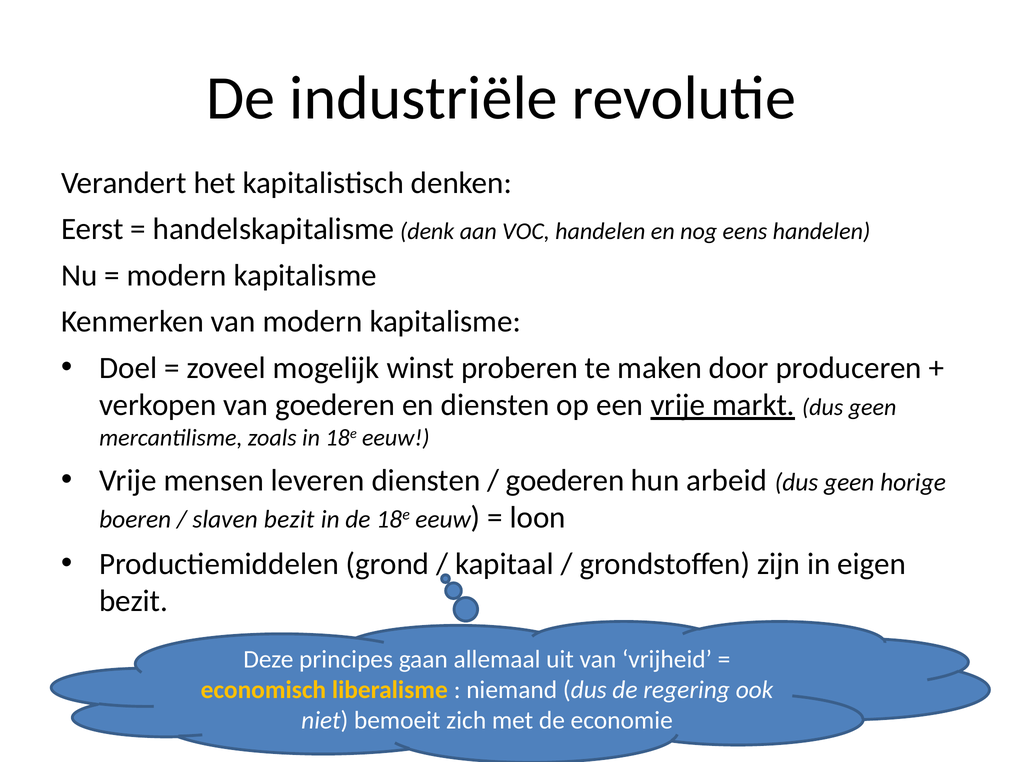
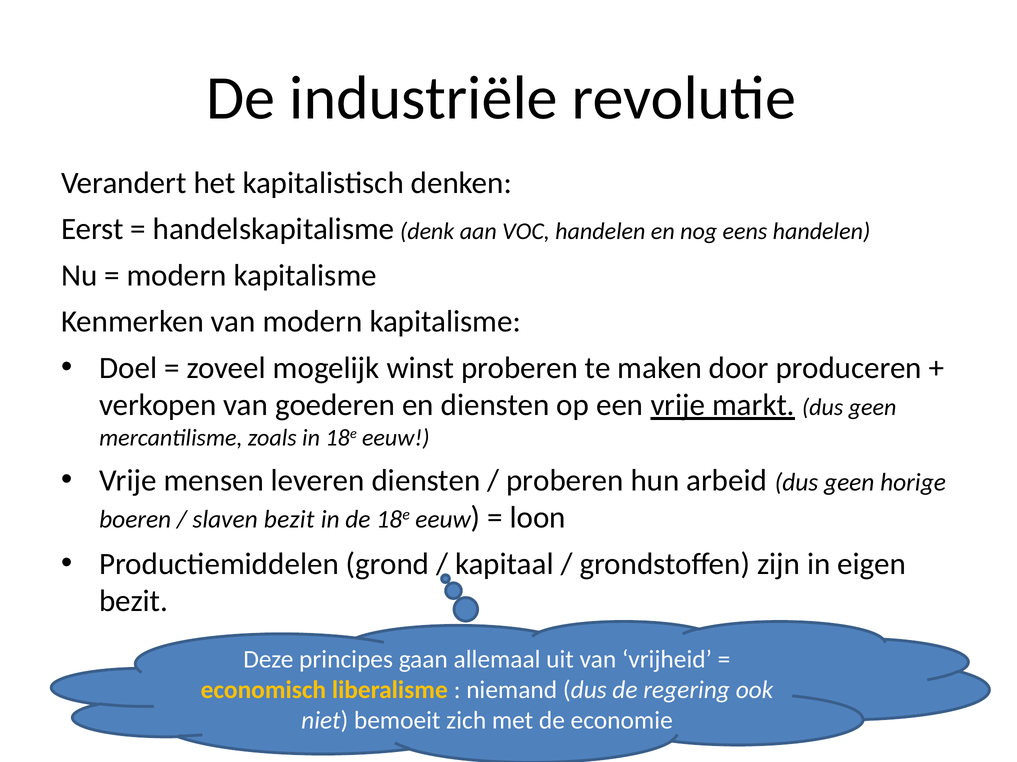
goederen: goederen -> proberen (565, 481)
